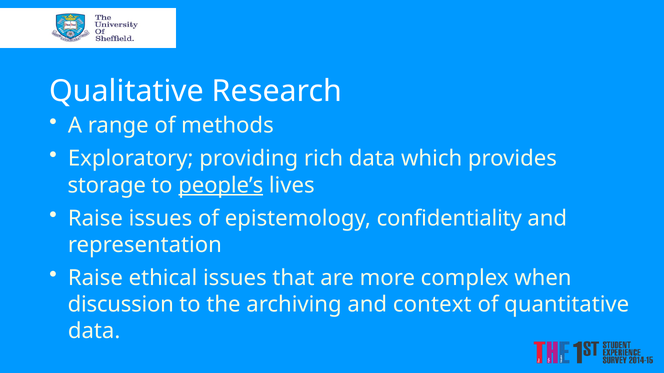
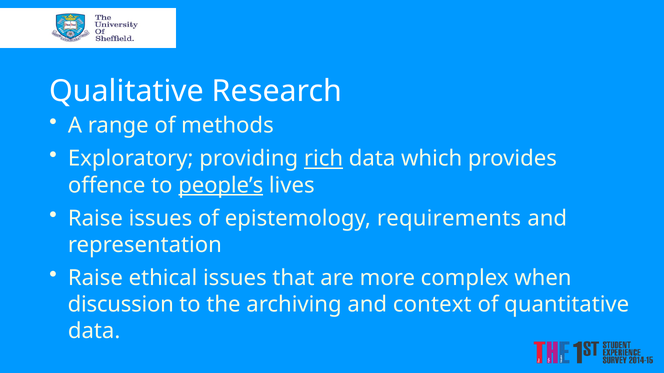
rich underline: none -> present (324, 159)
storage: storage -> offence (107, 185)
confidentiality: confidentiality -> requirements (449, 219)
